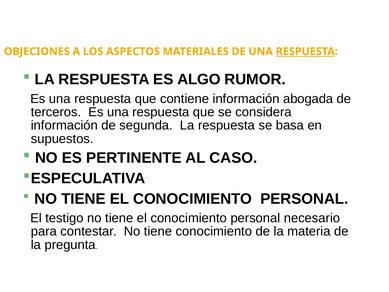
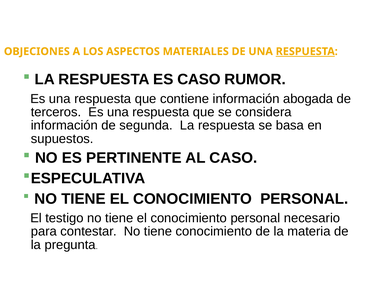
ES ALGO: ALGO -> CASO (199, 79)
